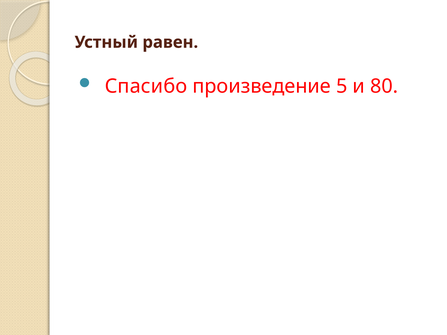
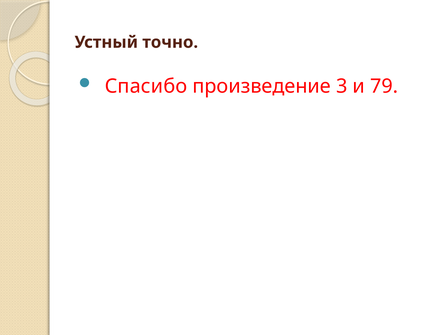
равен: равен -> точно (170, 42)
5: 5 -> 3 (342, 86)
80: 80 -> 79 (384, 86)
